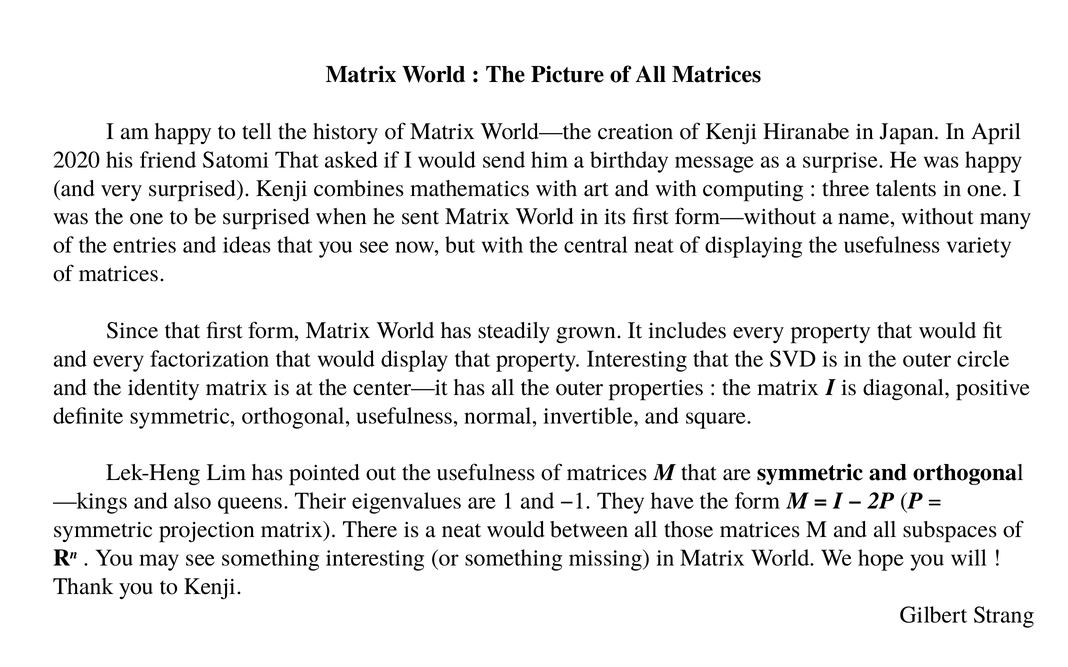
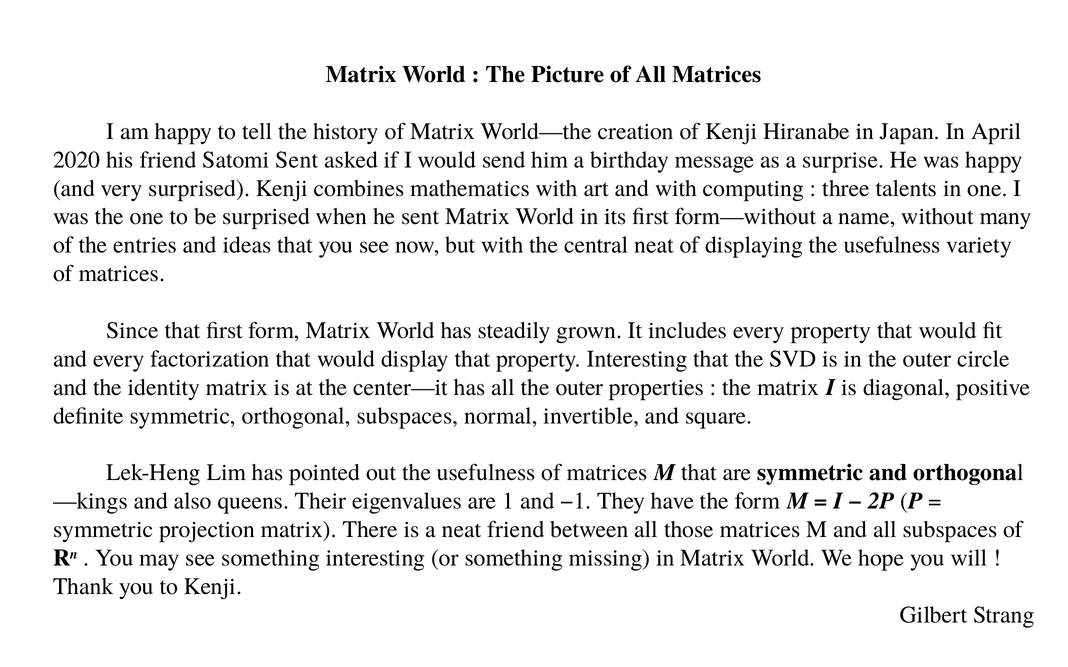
Satomi That: That -> Sent (297, 160)
orthogonal usefulness: usefulness -> subspaces (407, 416)
neat would: would -> friend (516, 530)
